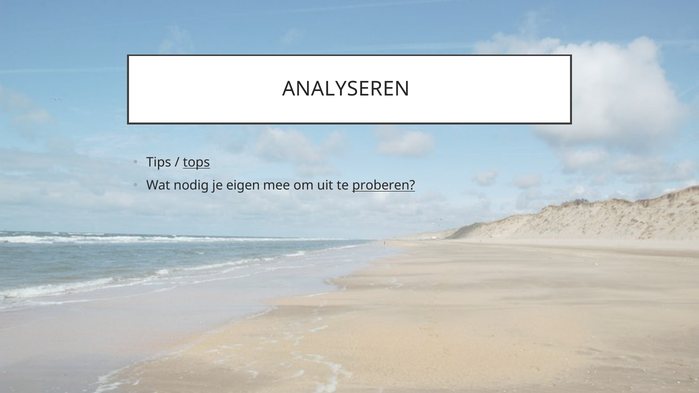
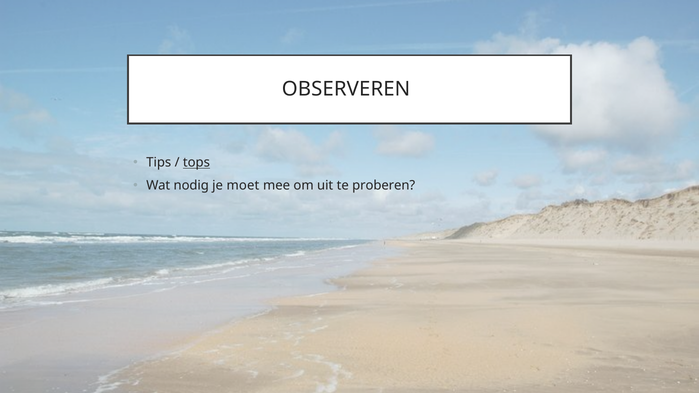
ANALYSEREN: ANALYSEREN -> OBSERVEREN (346, 89)
eigen: eigen -> moet (243, 186)
proberen underline: present -> none (384, 186)
